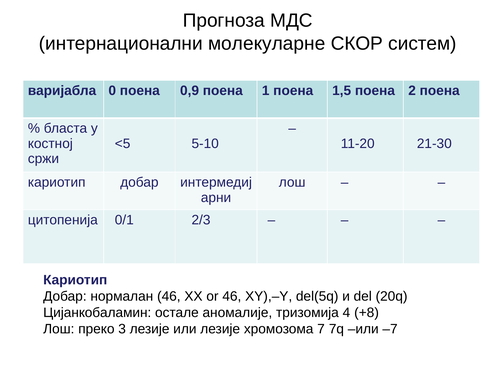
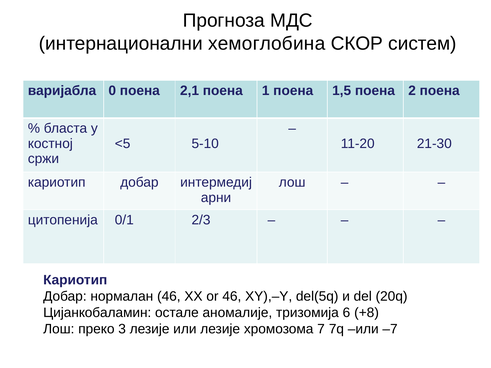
молекуларне: молекуларне -> хемоглобина (267, 43)
0,9: 0,9 -> 2,1 (190, 91)
4: 4 -> 6 (346, 313)
